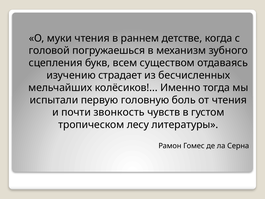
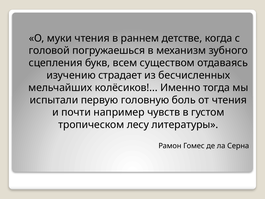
звонкость: звонкость -> например (119, 112)
